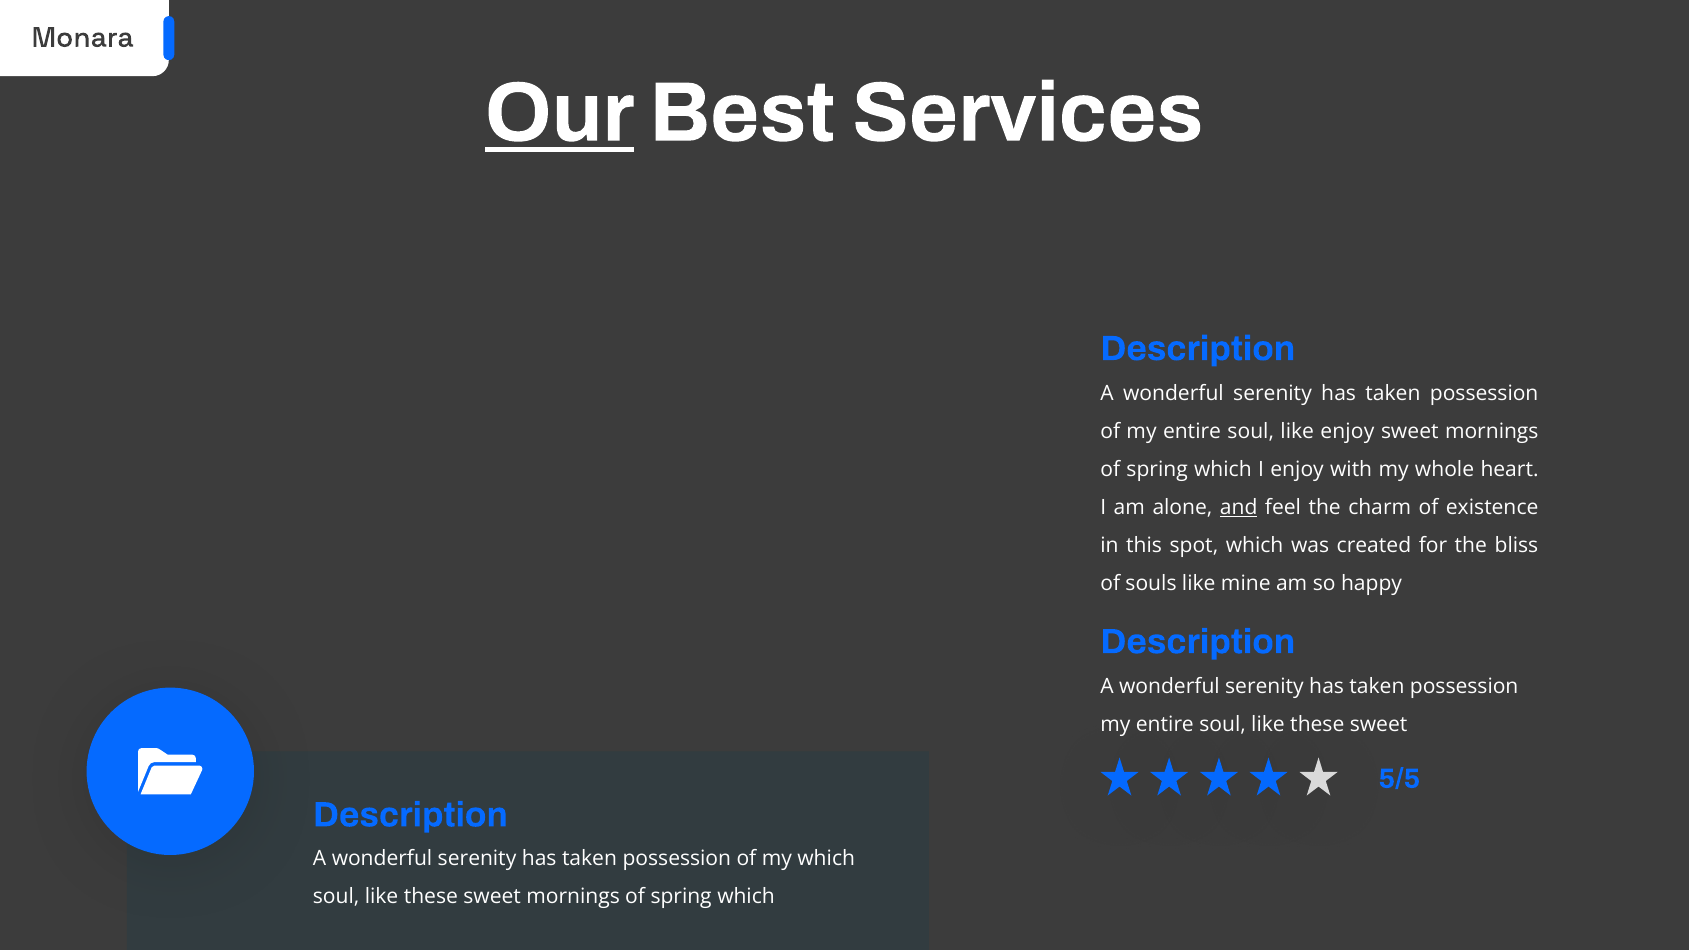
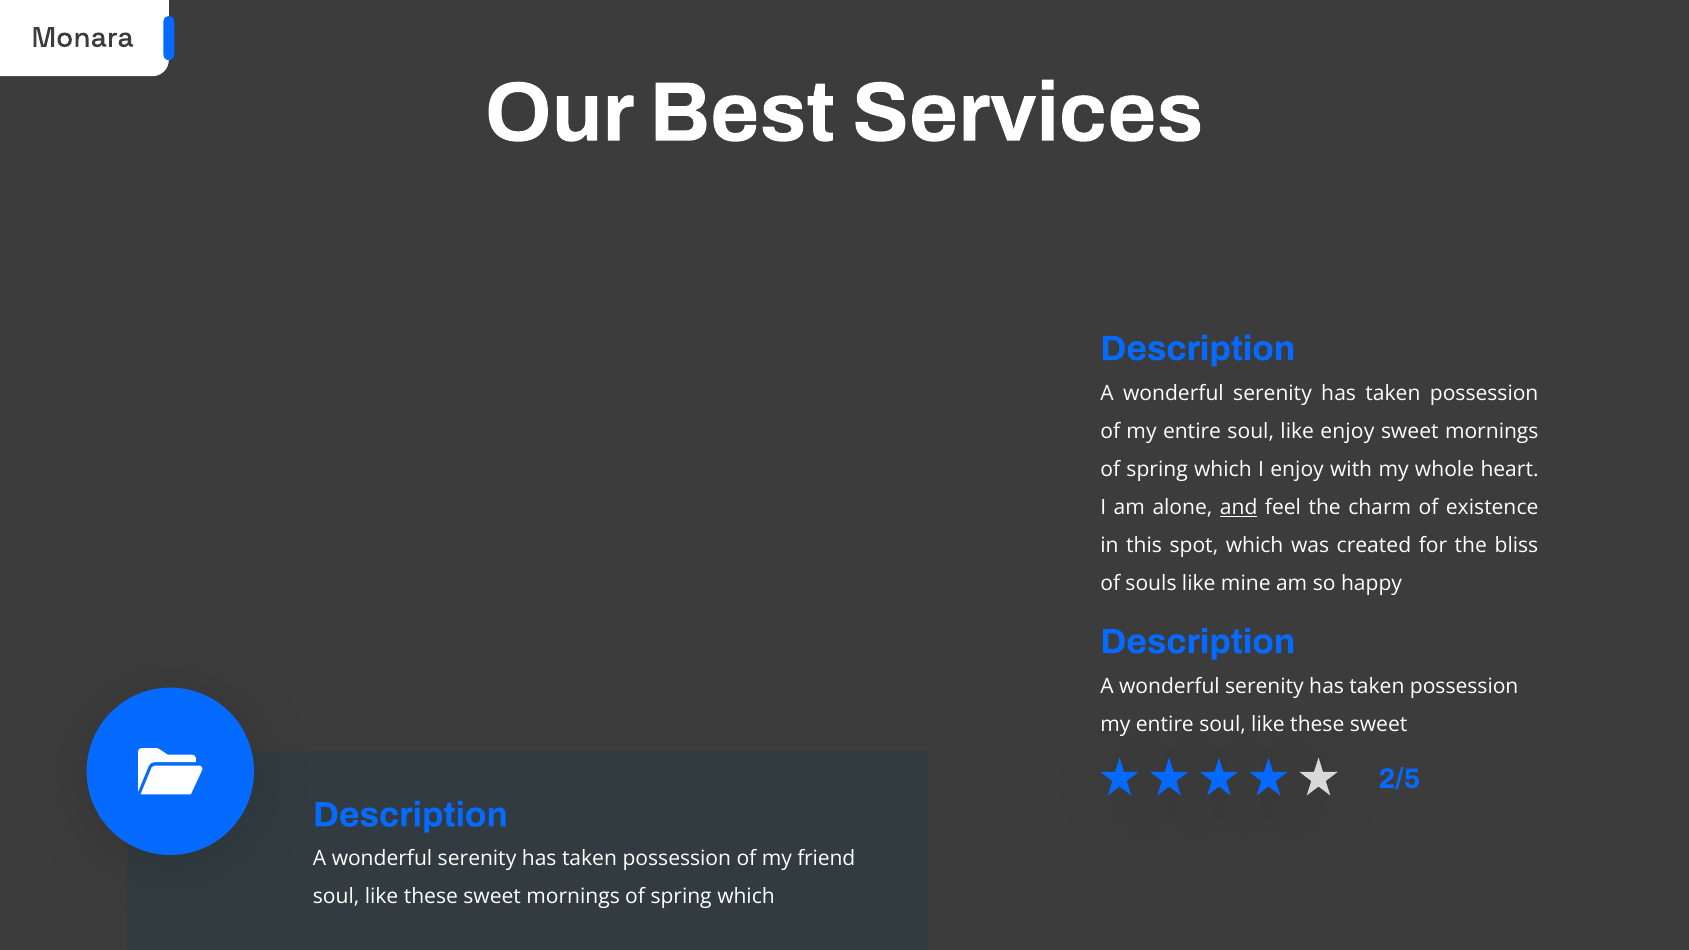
Our underline: present -> none (560, 113)
5/5: 5/5 -> 2/5 (1399, 779)
my which: which -> friend (826, 859)
